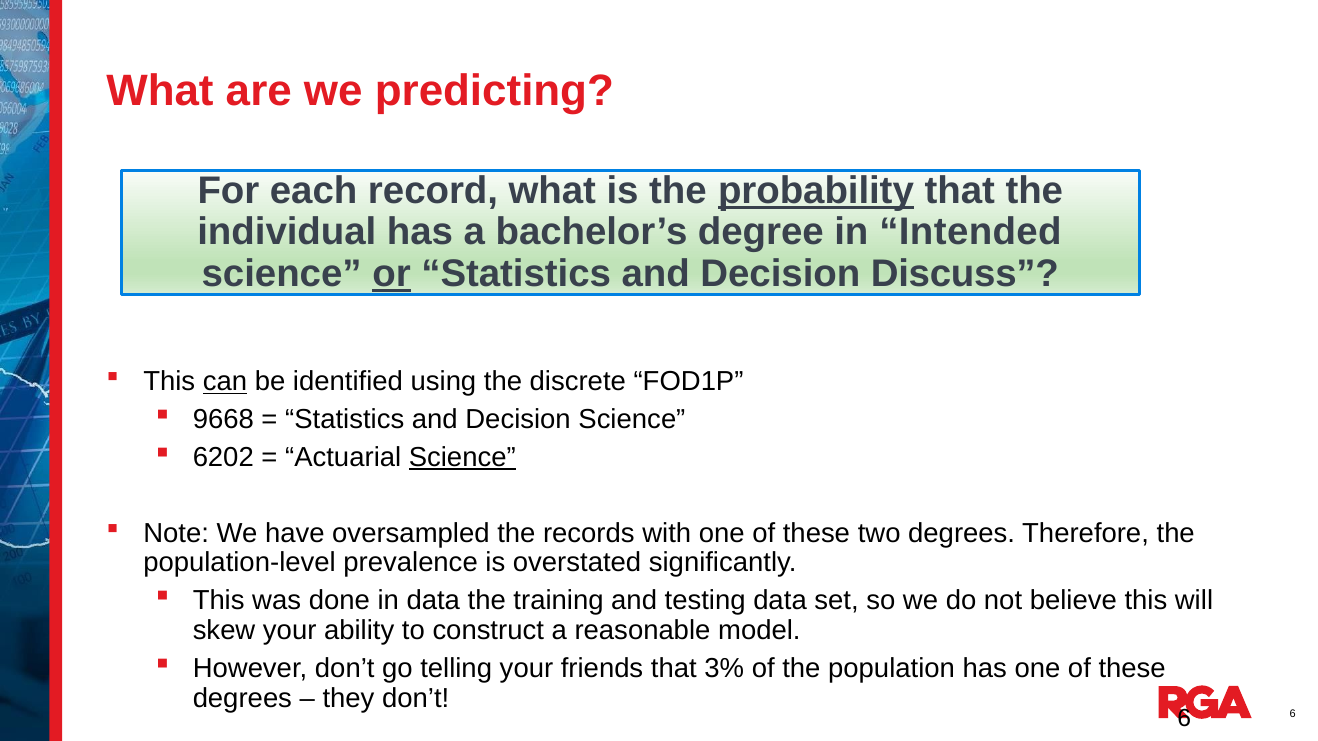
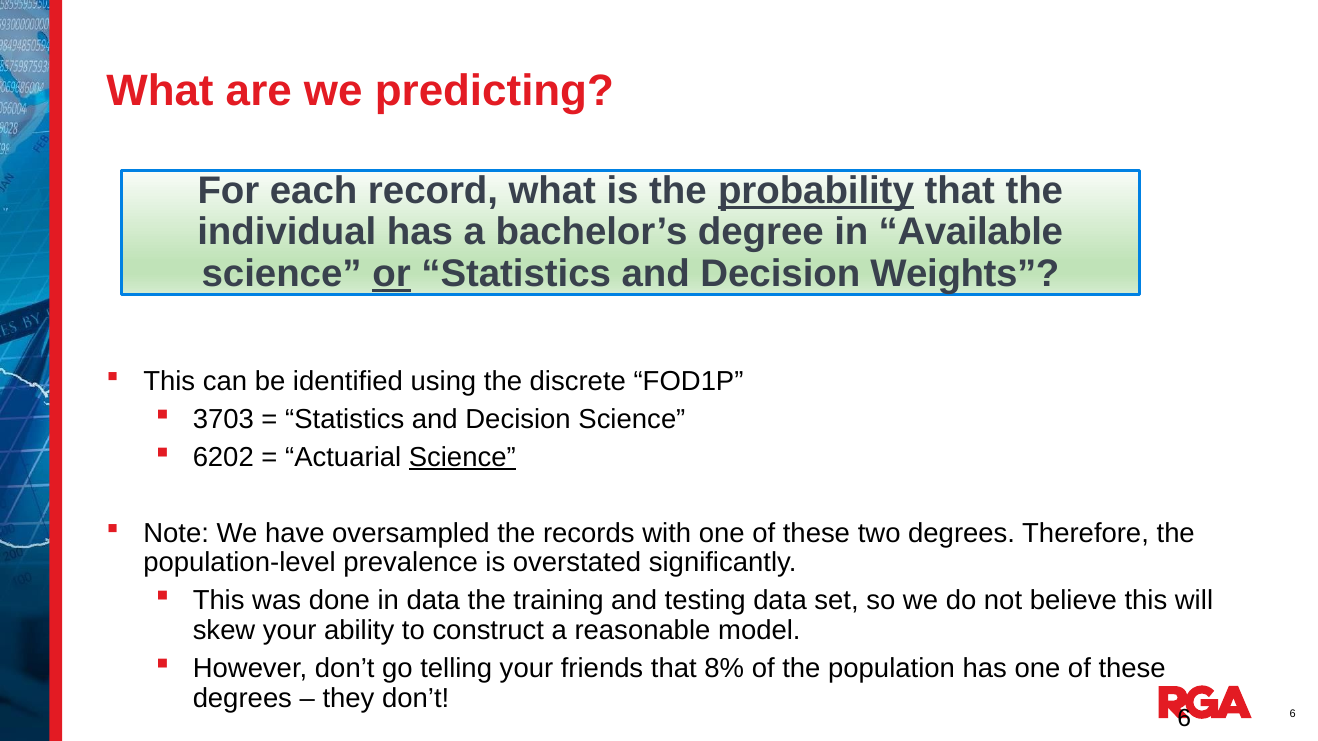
Intended: Intended -> Available (971, 232)
Discuss: Discuss -> Weights (965, 274)
can underline: present -> none (225, 382)
9668: 9668 -> 3703 (223, 420)
3%: 3% -> 8% (724, 669)
